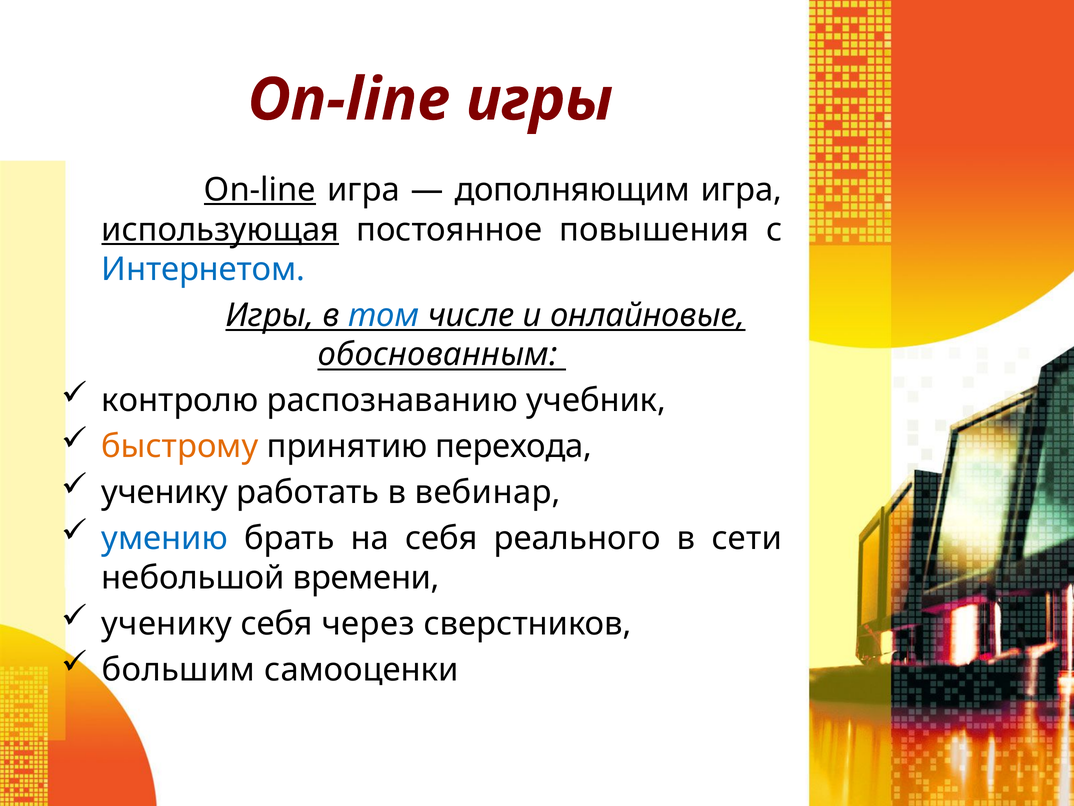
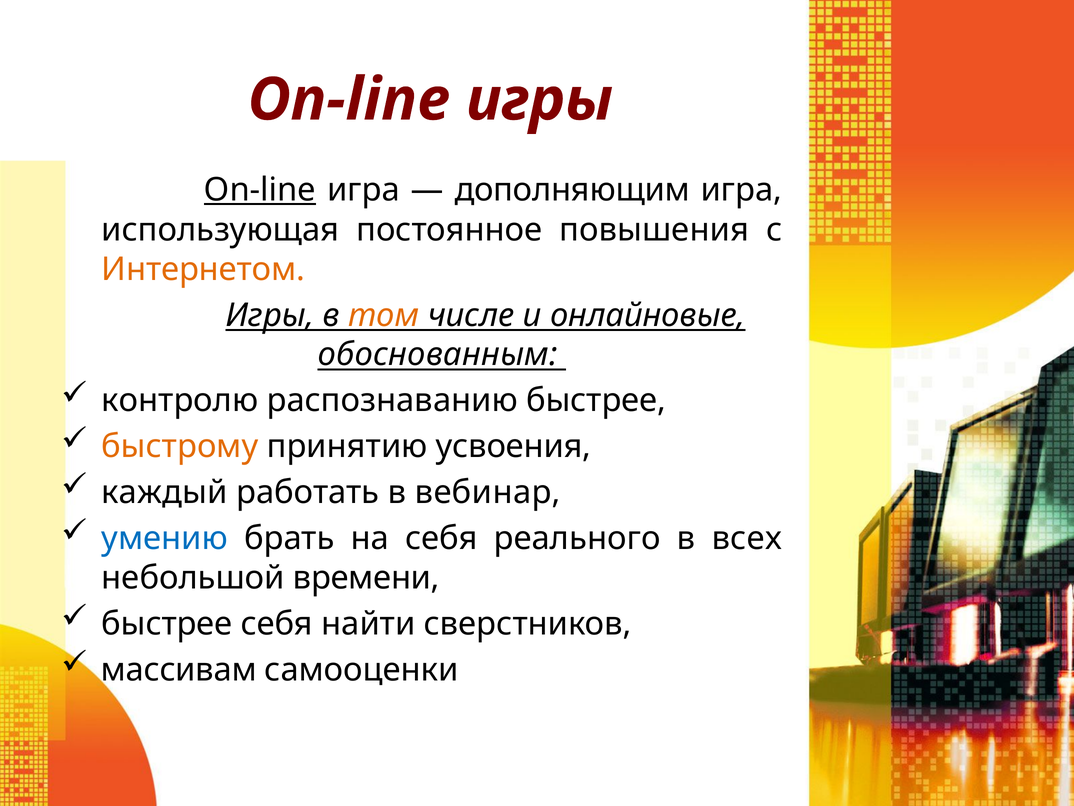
использующая underline: present -> none (220, 230)
Интернетом colour: blue -> orange (203, 269)
том colour: blue -> orange (384, 315)
распознаванию учебник: учебник -> быстрее (596, 400)
перехода: перехода -> усвоения (514, 446)
ученику: ученику -> каждый (165, 492)
сети: сети -> всех (747, 538)
ученику: ученику -> быстрее (167, 623)
через: через -> найти (368, 623)
большим: большим -> массивам (179, 669)
